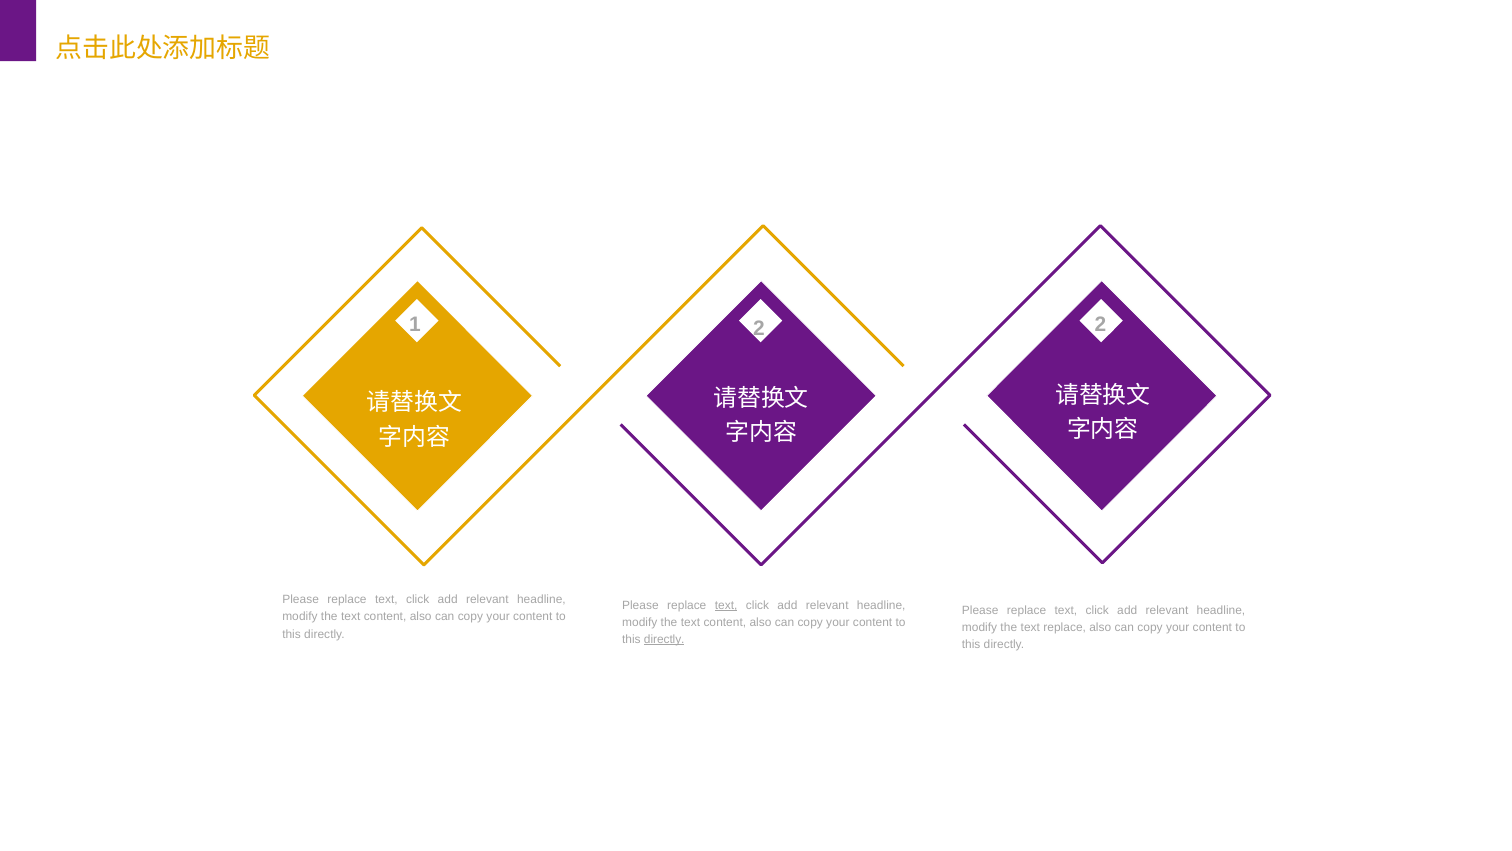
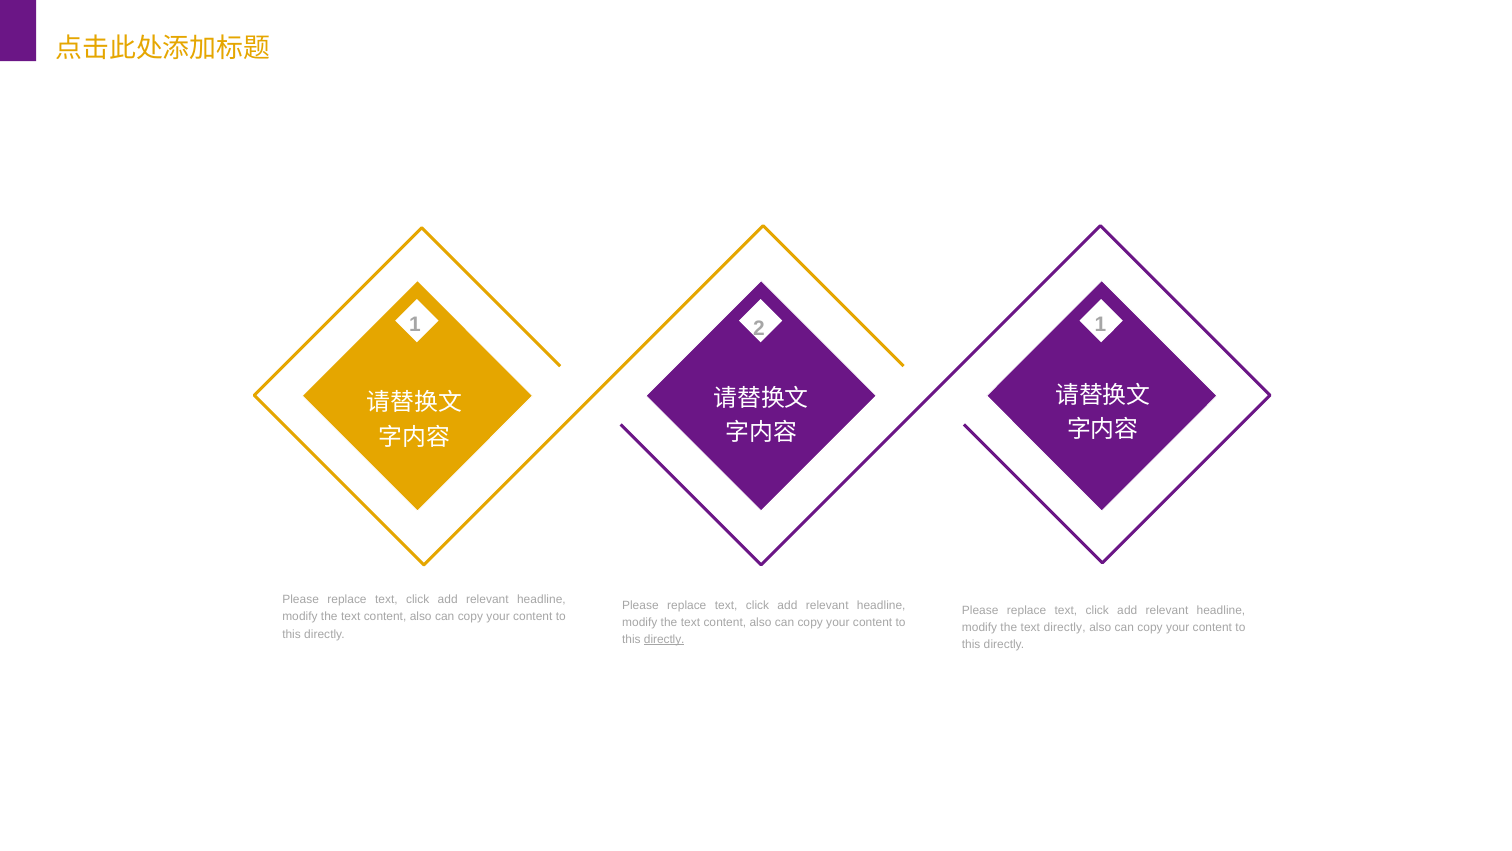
2 2: 2 -> 1 (1100, 325)
text underline: present -> none (726, 605)
text replace: replace -> directly (1065, 627)
